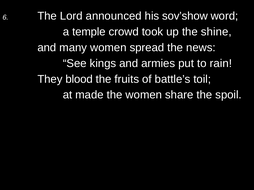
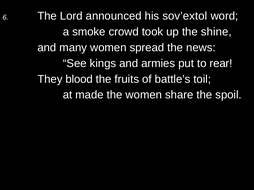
sov’show: sov’show -> sov’extol (185, 16)
temple: temple -> smoke (89, 32)
rain: rain -> rear (221, 63)
